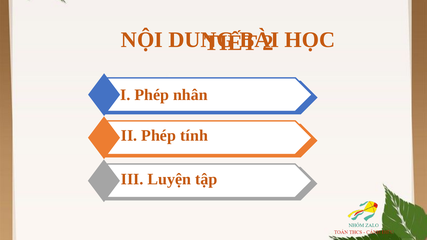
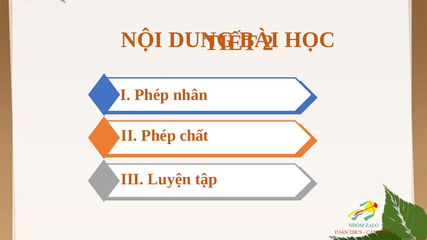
tính: tính -> chất (194, 136)
